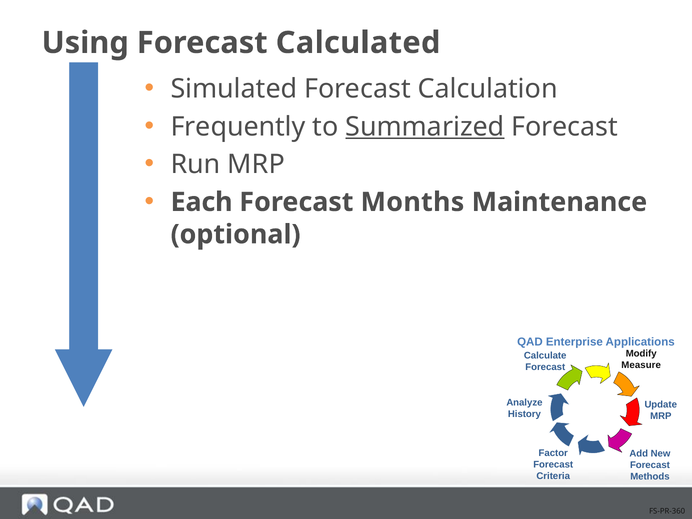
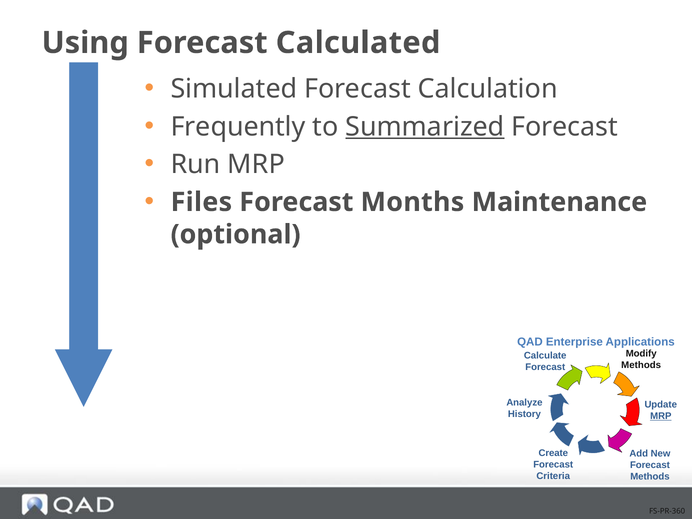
Each: Each -> Files (201, 202)
Measure: Measure -> Methods (641, 365)
MRP underline: none -> present (661, 416)
Factor: Factor -> Create (553, 453)
